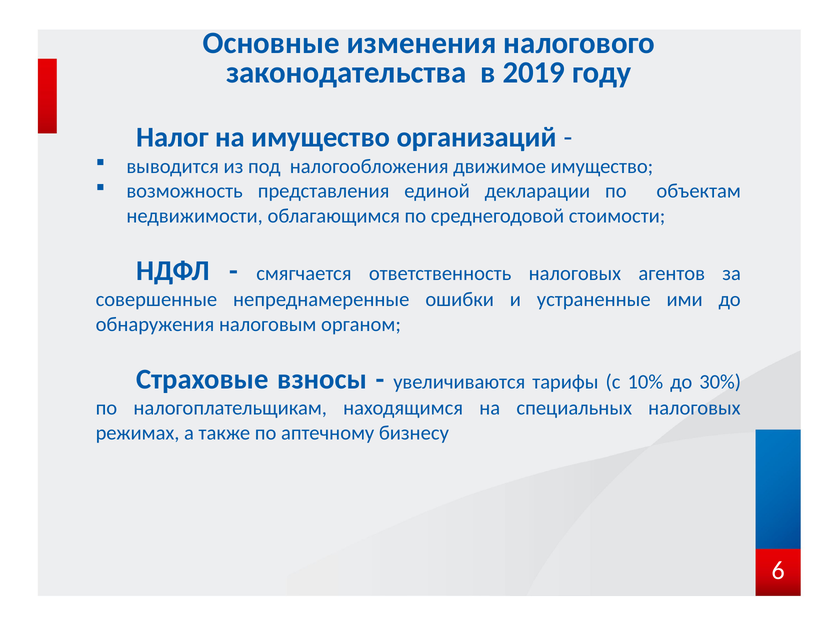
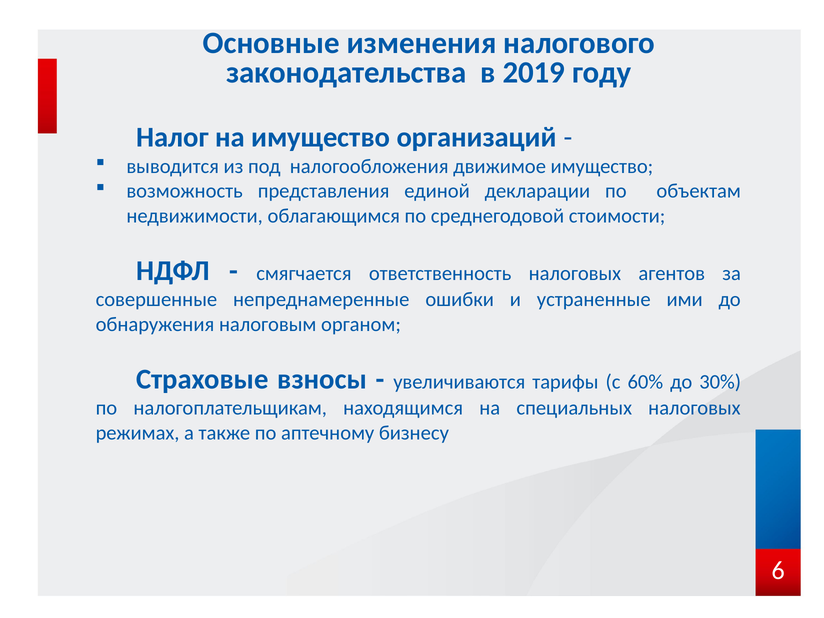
10%: 10% -> 60% (645, 382)
